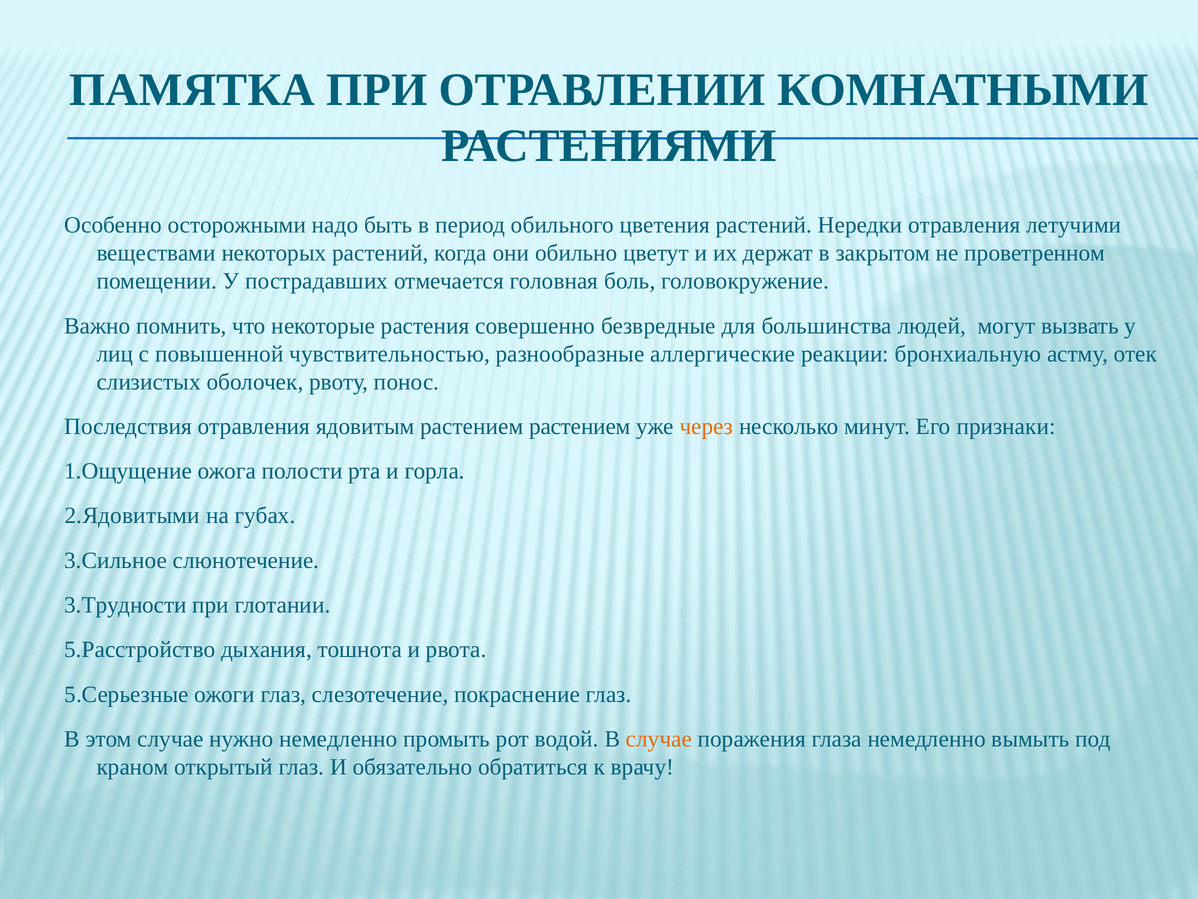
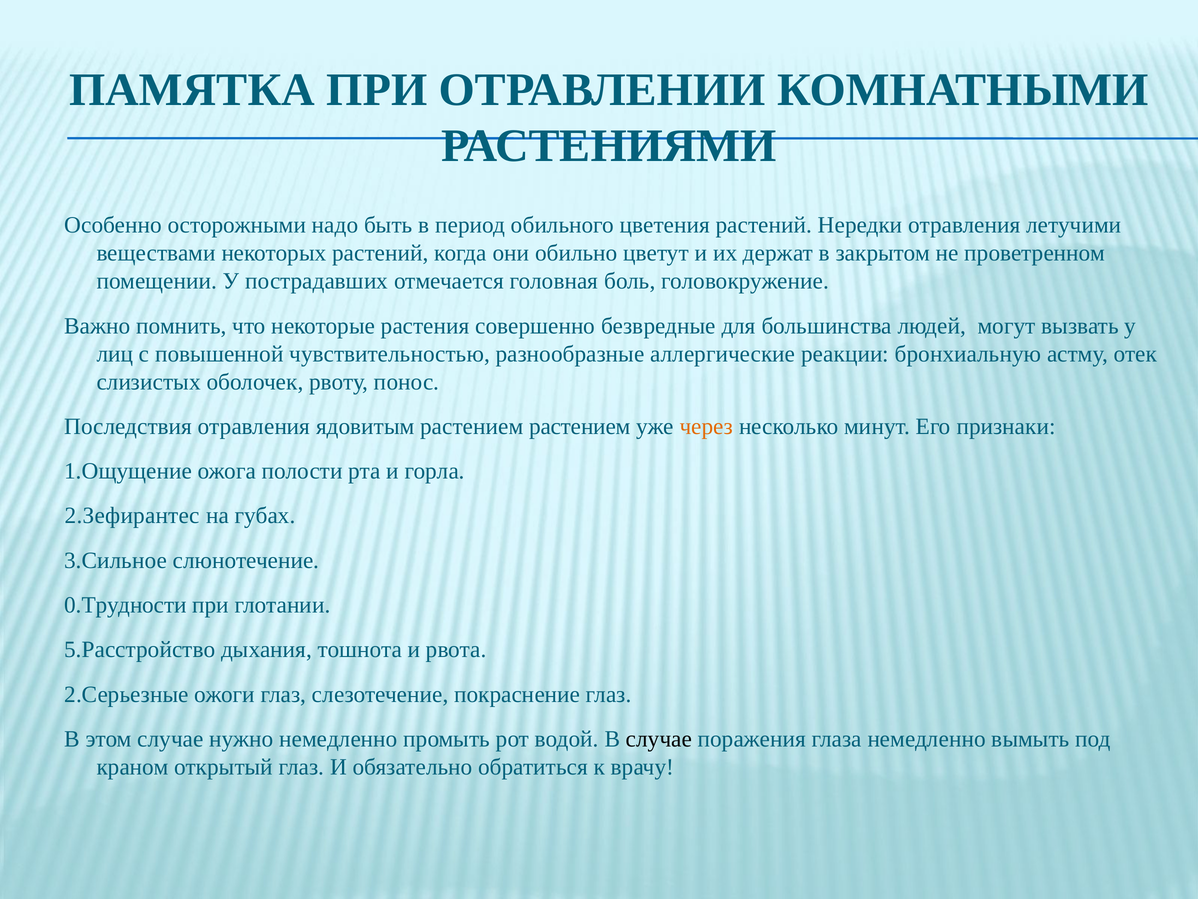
2.Ядовитыми: 2.Ядовитыми -> 2.Зефирантес (132, 515)
3.Трудности: 3.Трудности -> 0.Трудности (125, 605)
5.Серьезные: 5.Серьезные -> 2.Серьезные (126, 694)
случае colour: orange -> black (659, 739)
